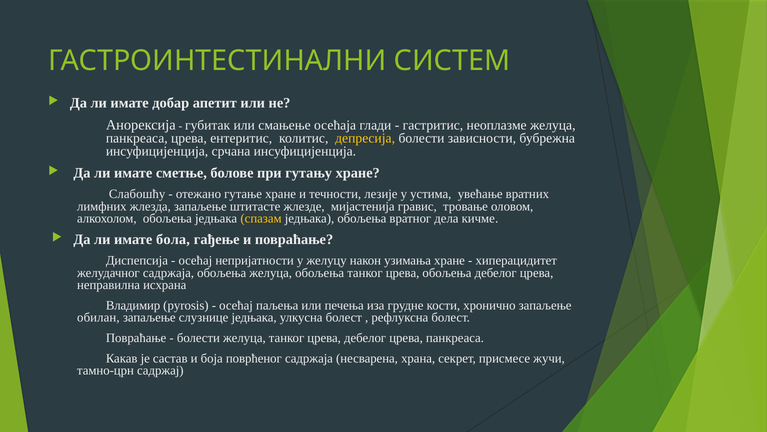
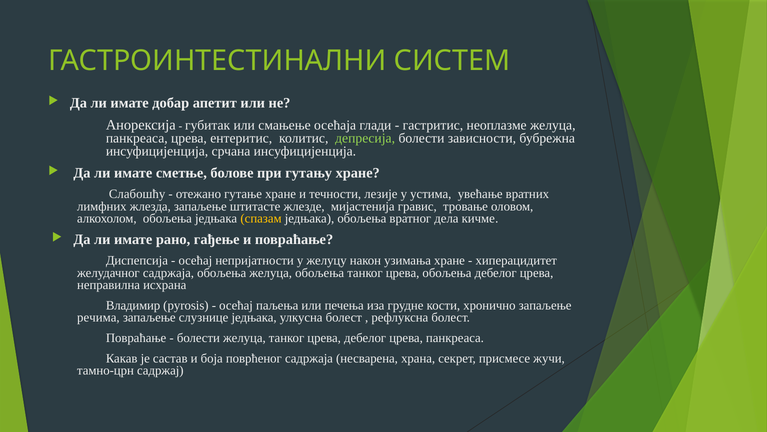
депресија colour: yellow -> light green (365, 138)
бола: бола -> рано (173, 239)
обилан: обилан -> речима (98, 317)
